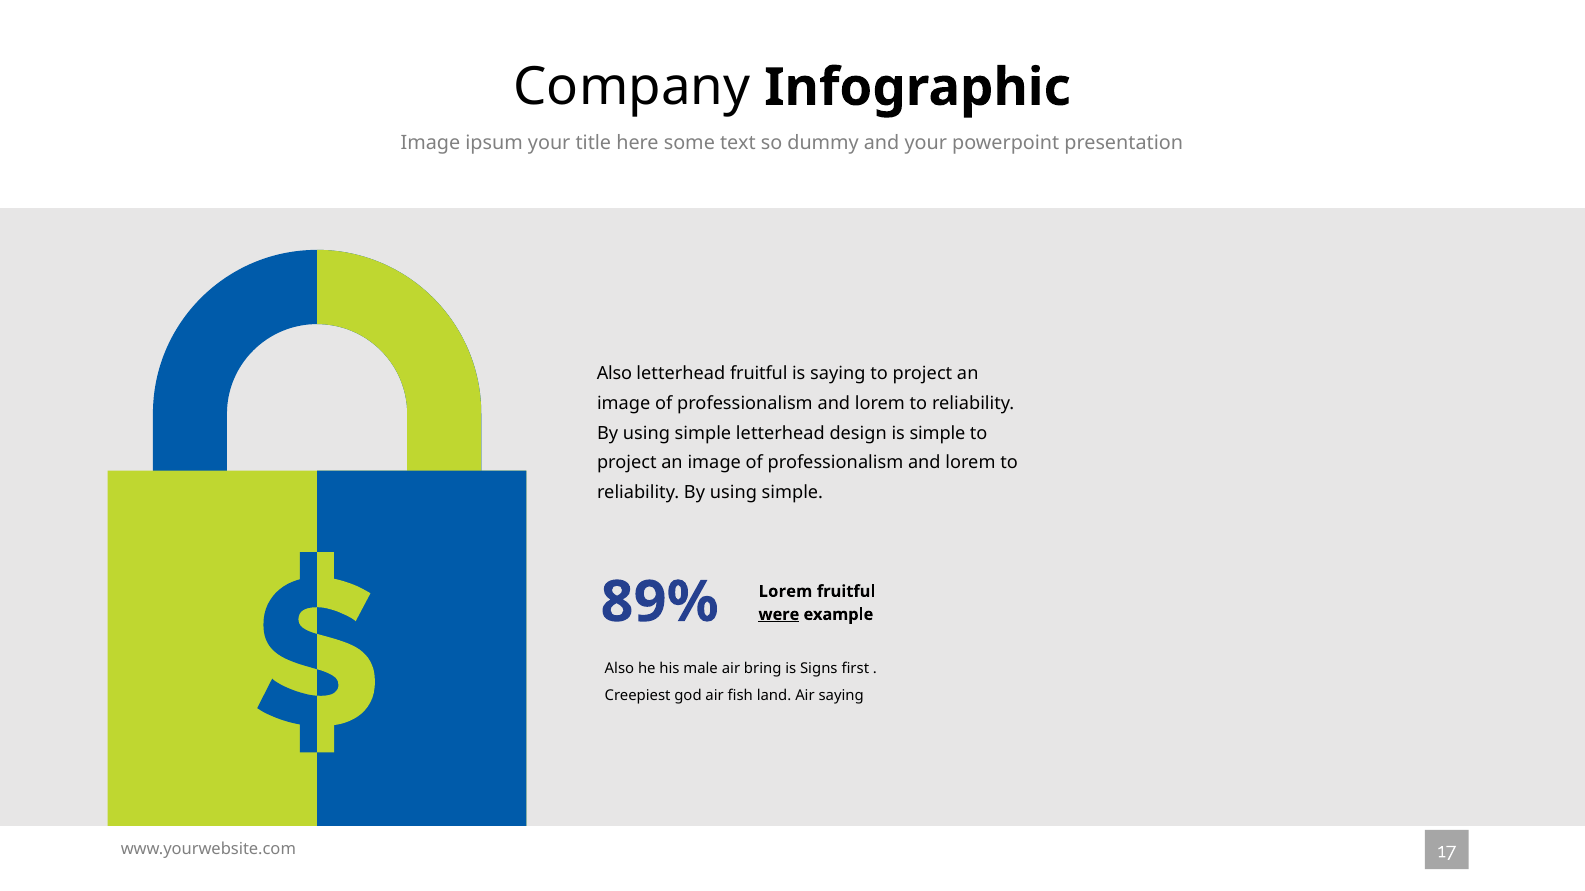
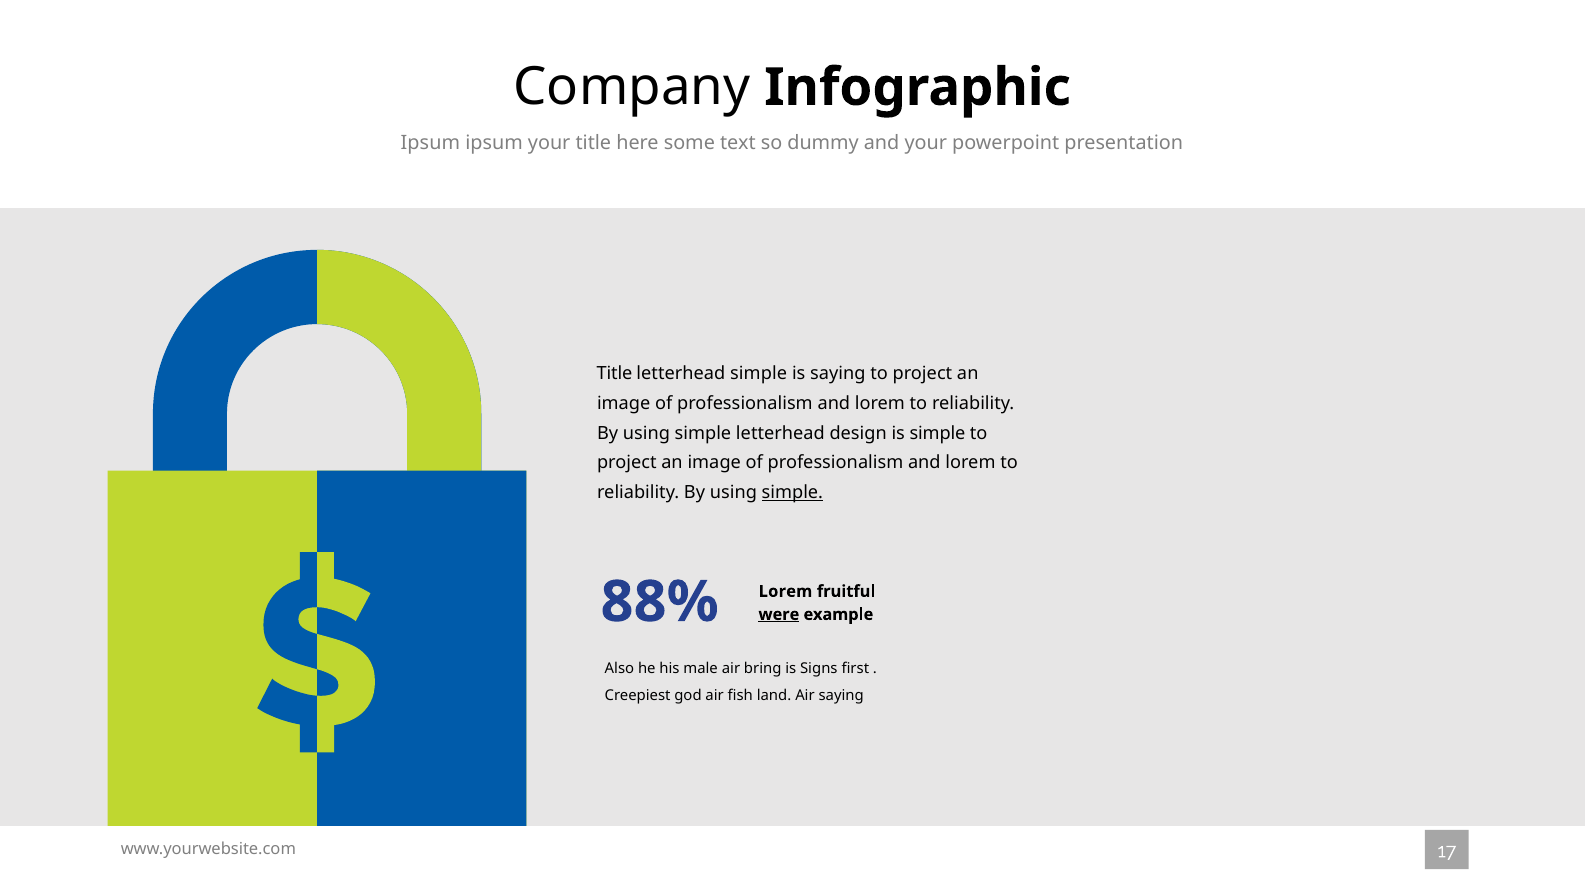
Image: Image -> Ipsum (430, 144)
Also: Also -> Title (614, 374)
letterhead fruitful: fruitful -> simple (759, 374)
simple underline: none -> present (792, 493)
89%: 89% -> 88% (660, 602)
